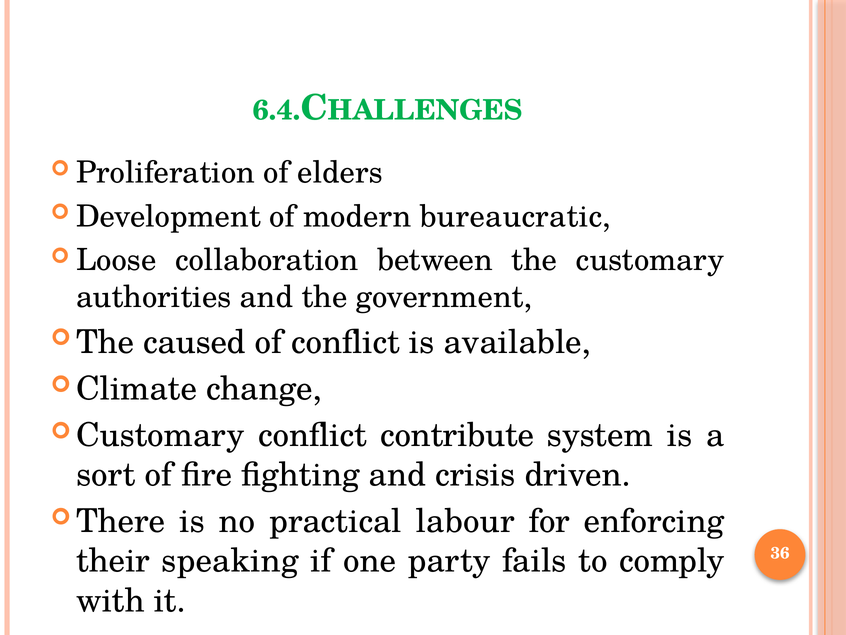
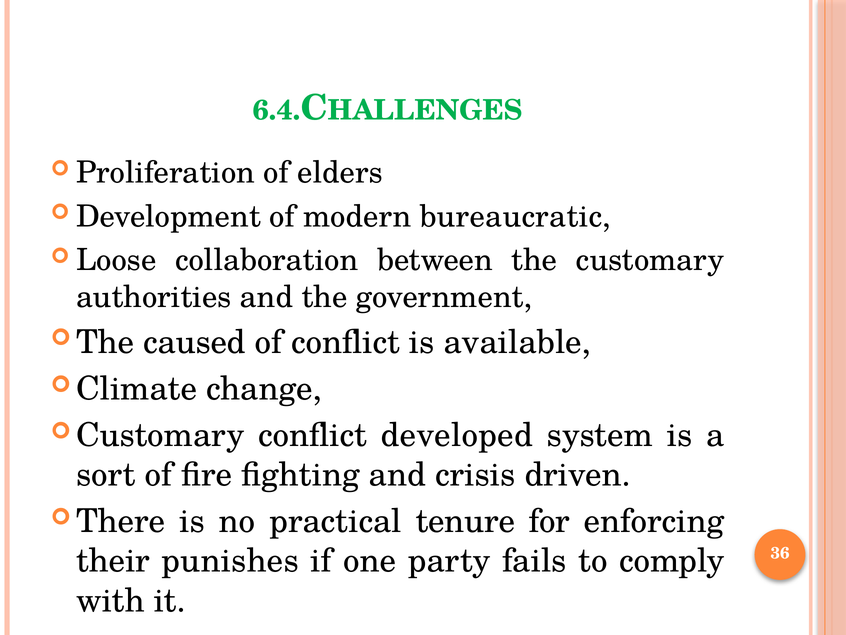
contribute: contribute -> developed (457, 435)
labour: labour -> tenure (465, 521)
speaking: speaking -> punishes (230, 561)
